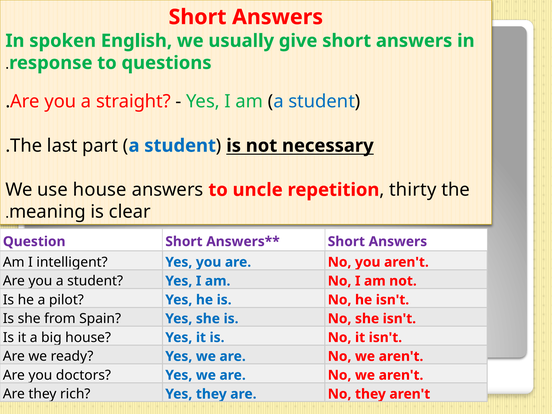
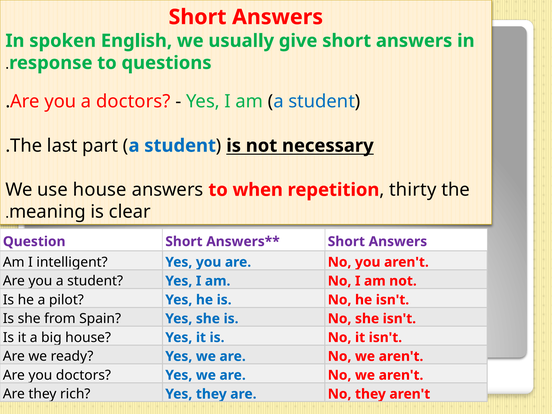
a straight: straight -> doctors (133, 102)
uncle: uncle -> when (258, 190)
